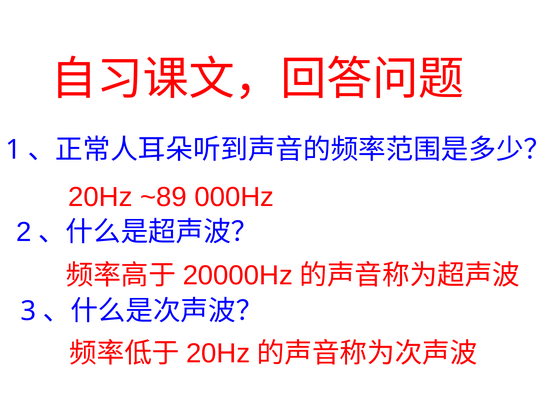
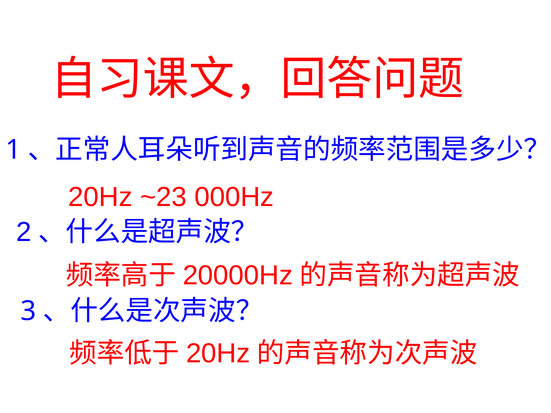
~89: ~89 -> ~23 (163, 197)
